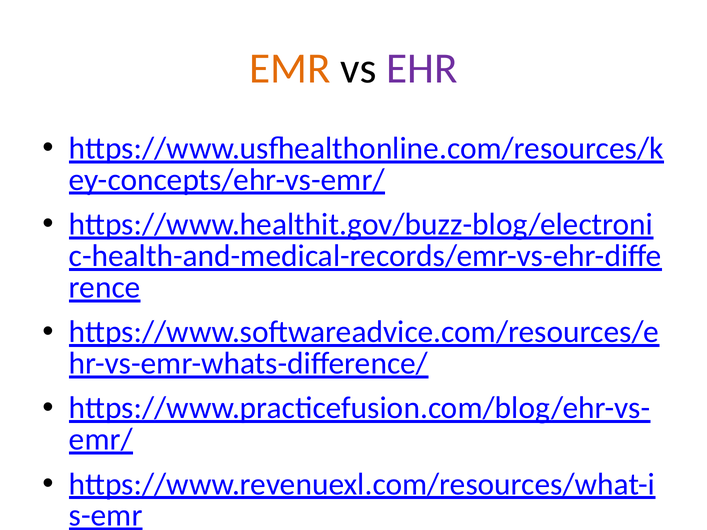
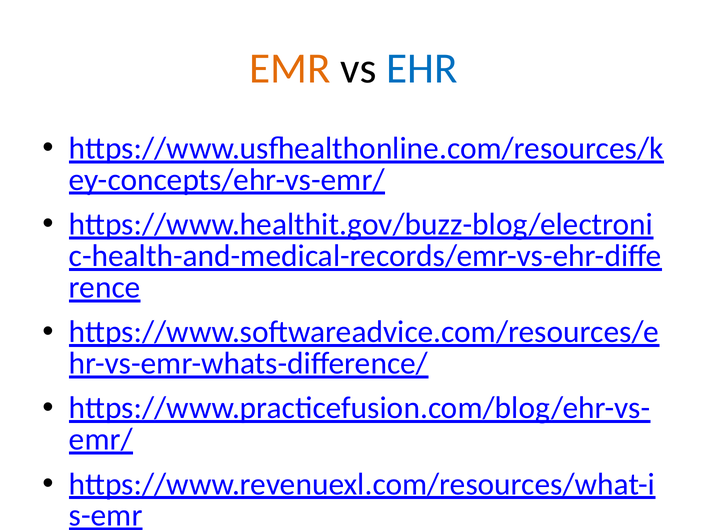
EHR colour: purple -> blue (422, 68)
